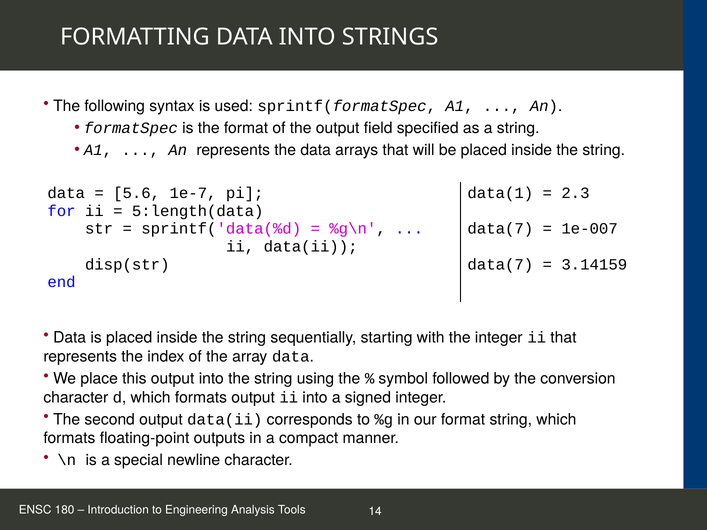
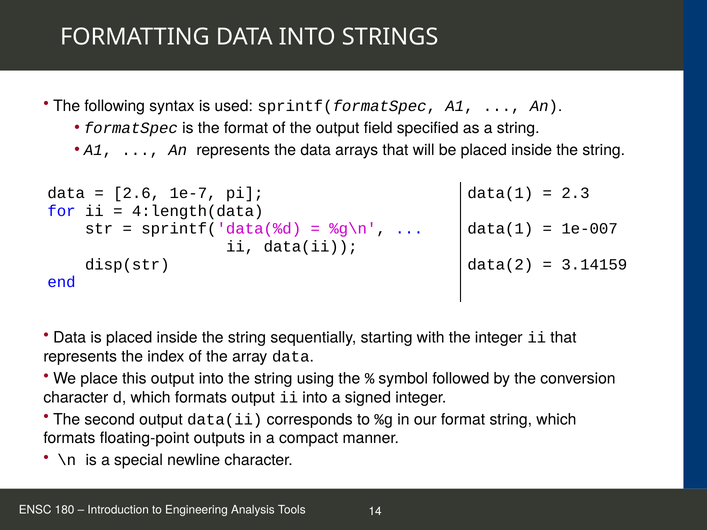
5.6: 5.6 -> 2.6 (137, 193)
5:length(data: 5:length(data -> 4:length(data (198, 211)
data(7: data(7 -> data(1 (500, 229)
data(7: data(7 -> data(2 (500, 264)
